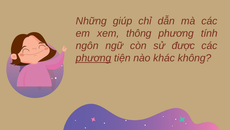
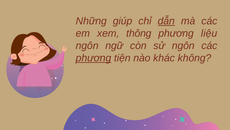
dẫn underline: none -> present (166, 21)
tính: tính -> liệu (209, 33)
sử được: được -> ngôn (183, 45)
